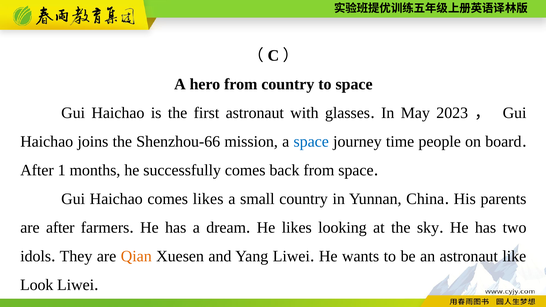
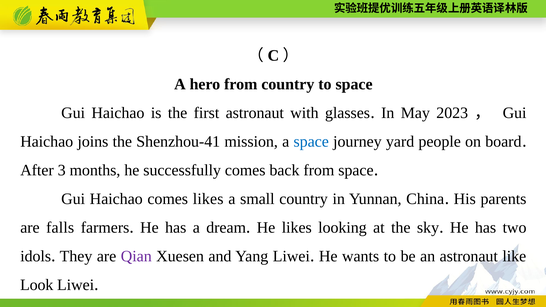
Shenzhou-66: Shenzhou-66 -> Shenzhou-41 (178, 142)
time: time -> yard (400, 142)
1: 1 -> 3 (62, 170)
are after: after -> falls (60, 228)
Qian colour: orange -> purple (136, 257)
